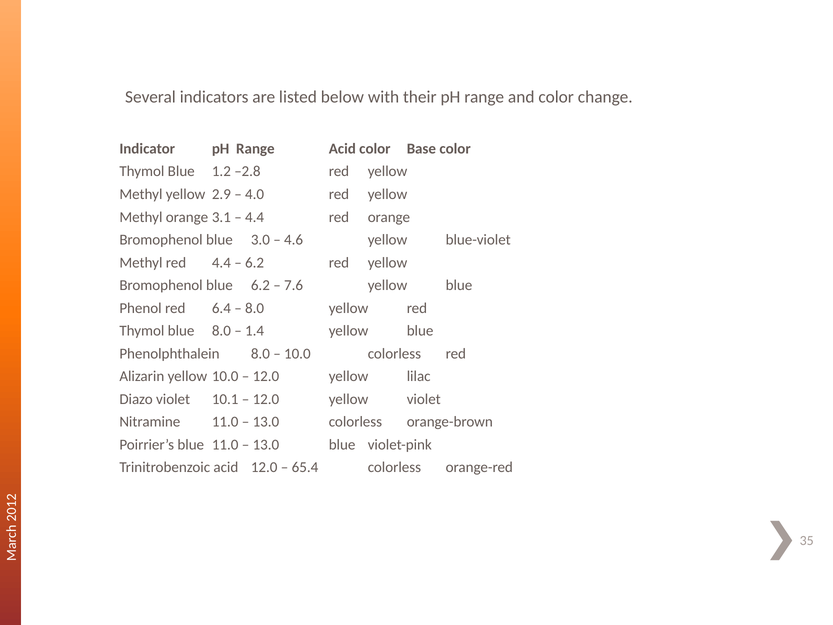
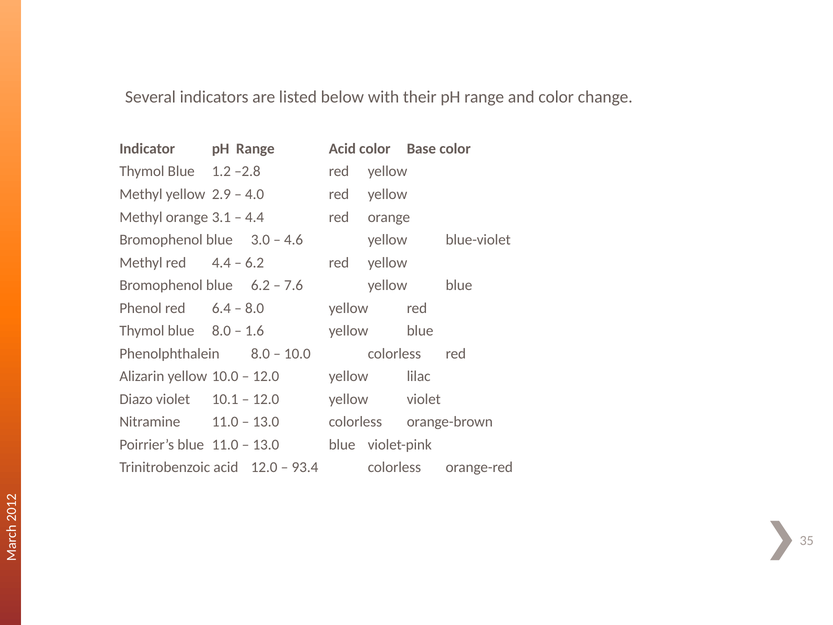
1.4: 1.4 -> 1.6 (255, 331)
65.4: 65.4 -> 93.4 (305, 467)
